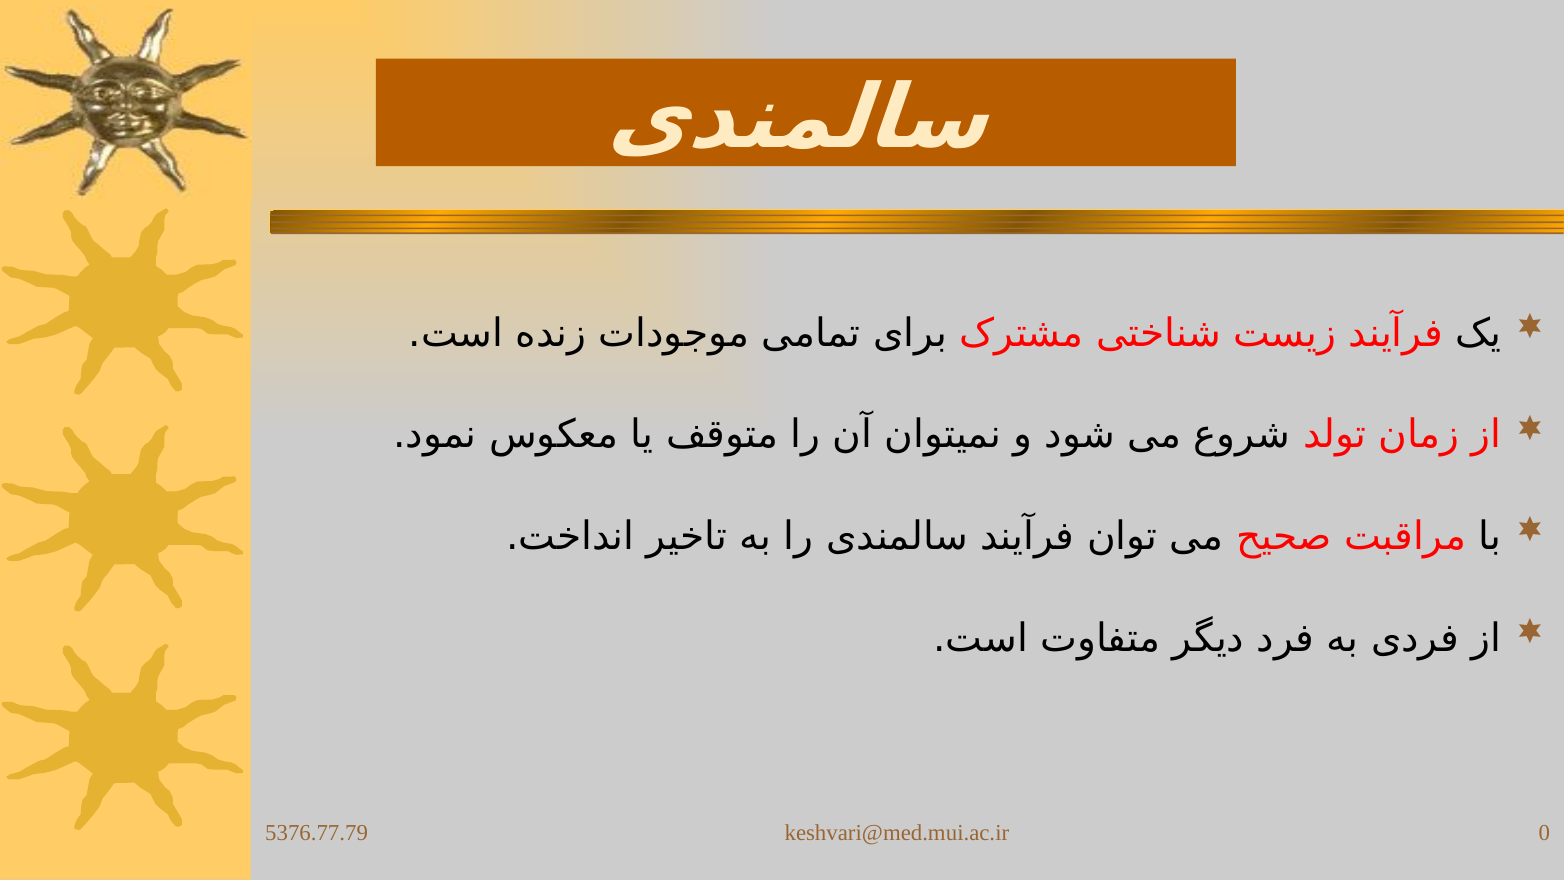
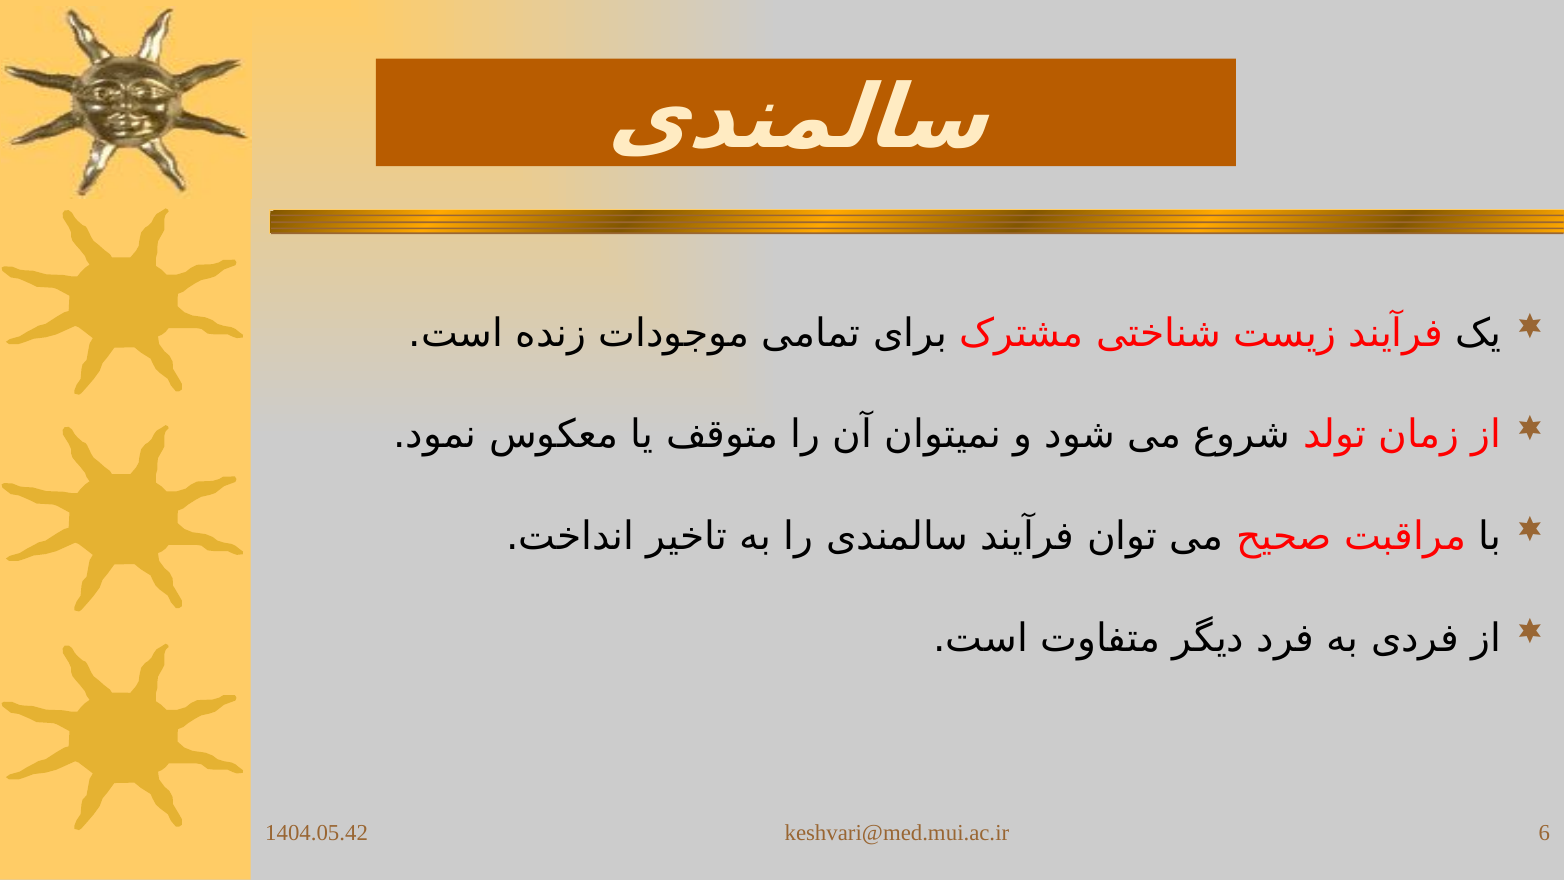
5376.77.79: 5376.77.79 -> 1404.05.42 (317, 832)
0: 0 -> 6 (1544, 832)
